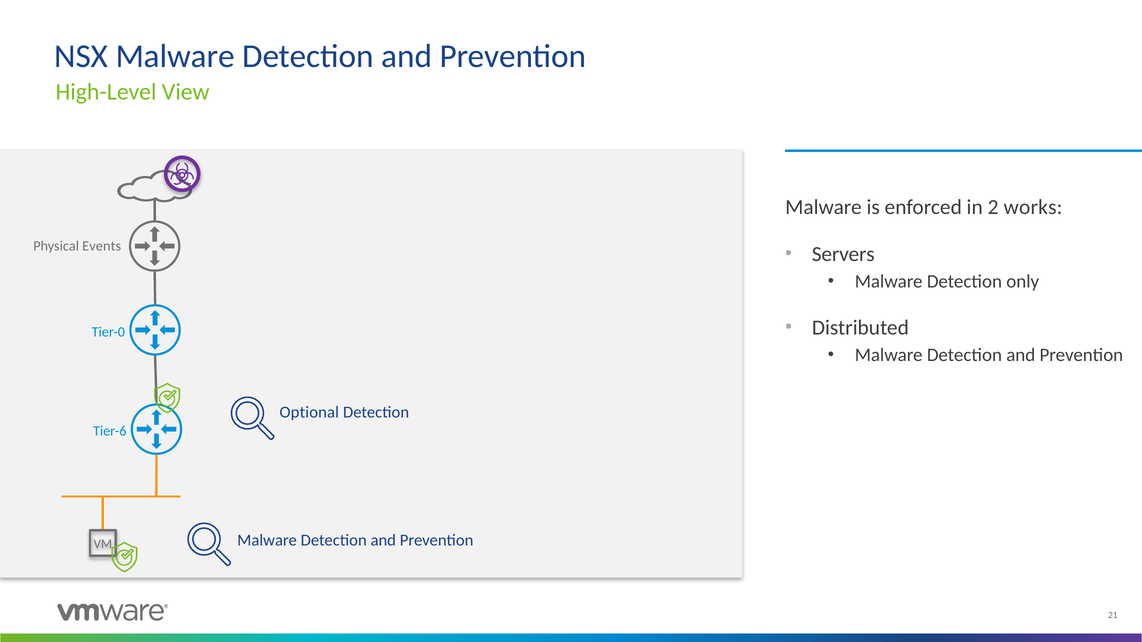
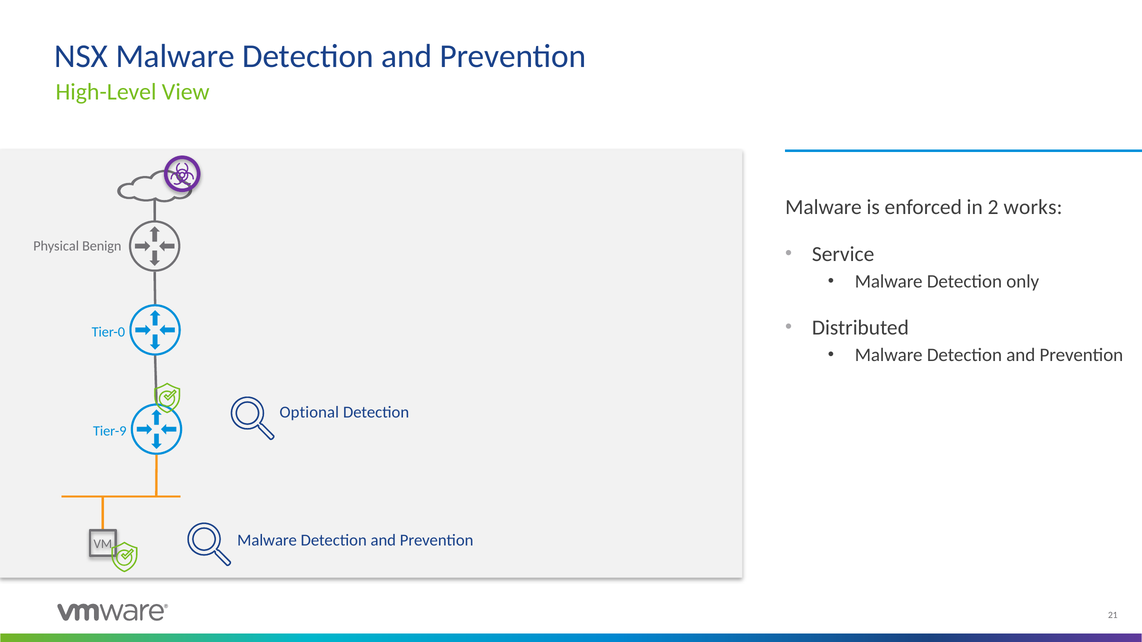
Events: Events -> Benign (102, 246)
Servers: Servers -> Service (843, 254)
Tier-6: Tier-6 -> Tier-9 (110, 431)
